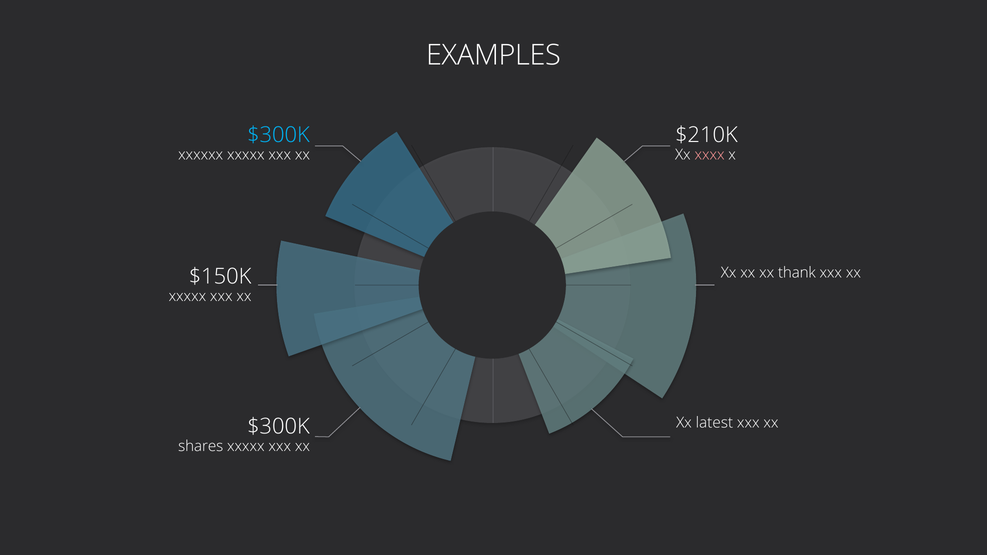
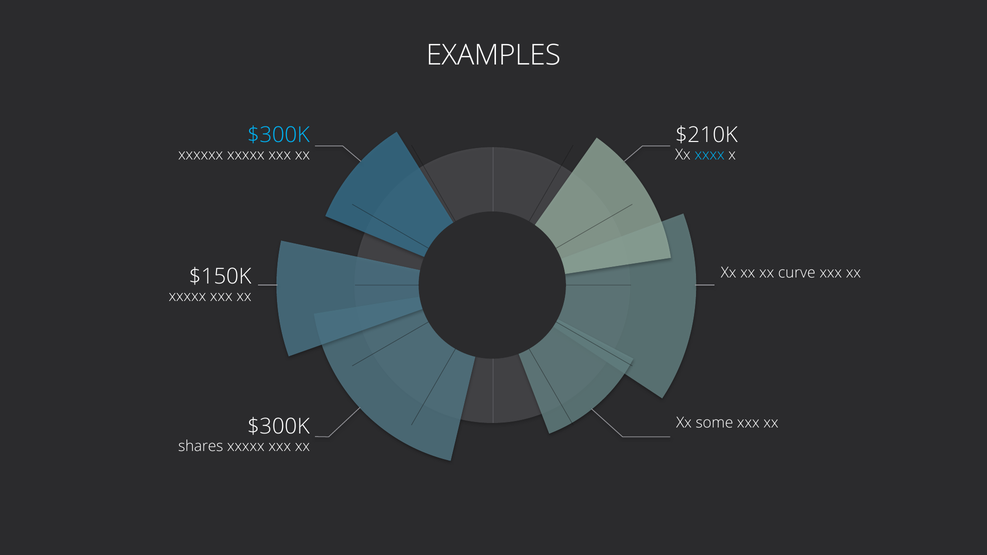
xxxx colour: pink -> light blue (710, 155)
thank: thank -> curve (797, 273)
latest: latest -> some (714, 423)
